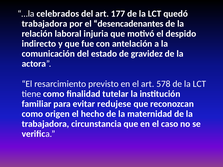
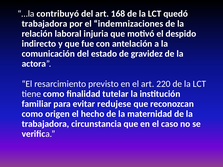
celebrados: celebrados -> contribuyó (58, 14)
177: 177 -> 168 (118, 14)
desencadenantes: desencadenantes -> indemnizaciones (129, 24)
578: 578 -> 220 (163, 84)
